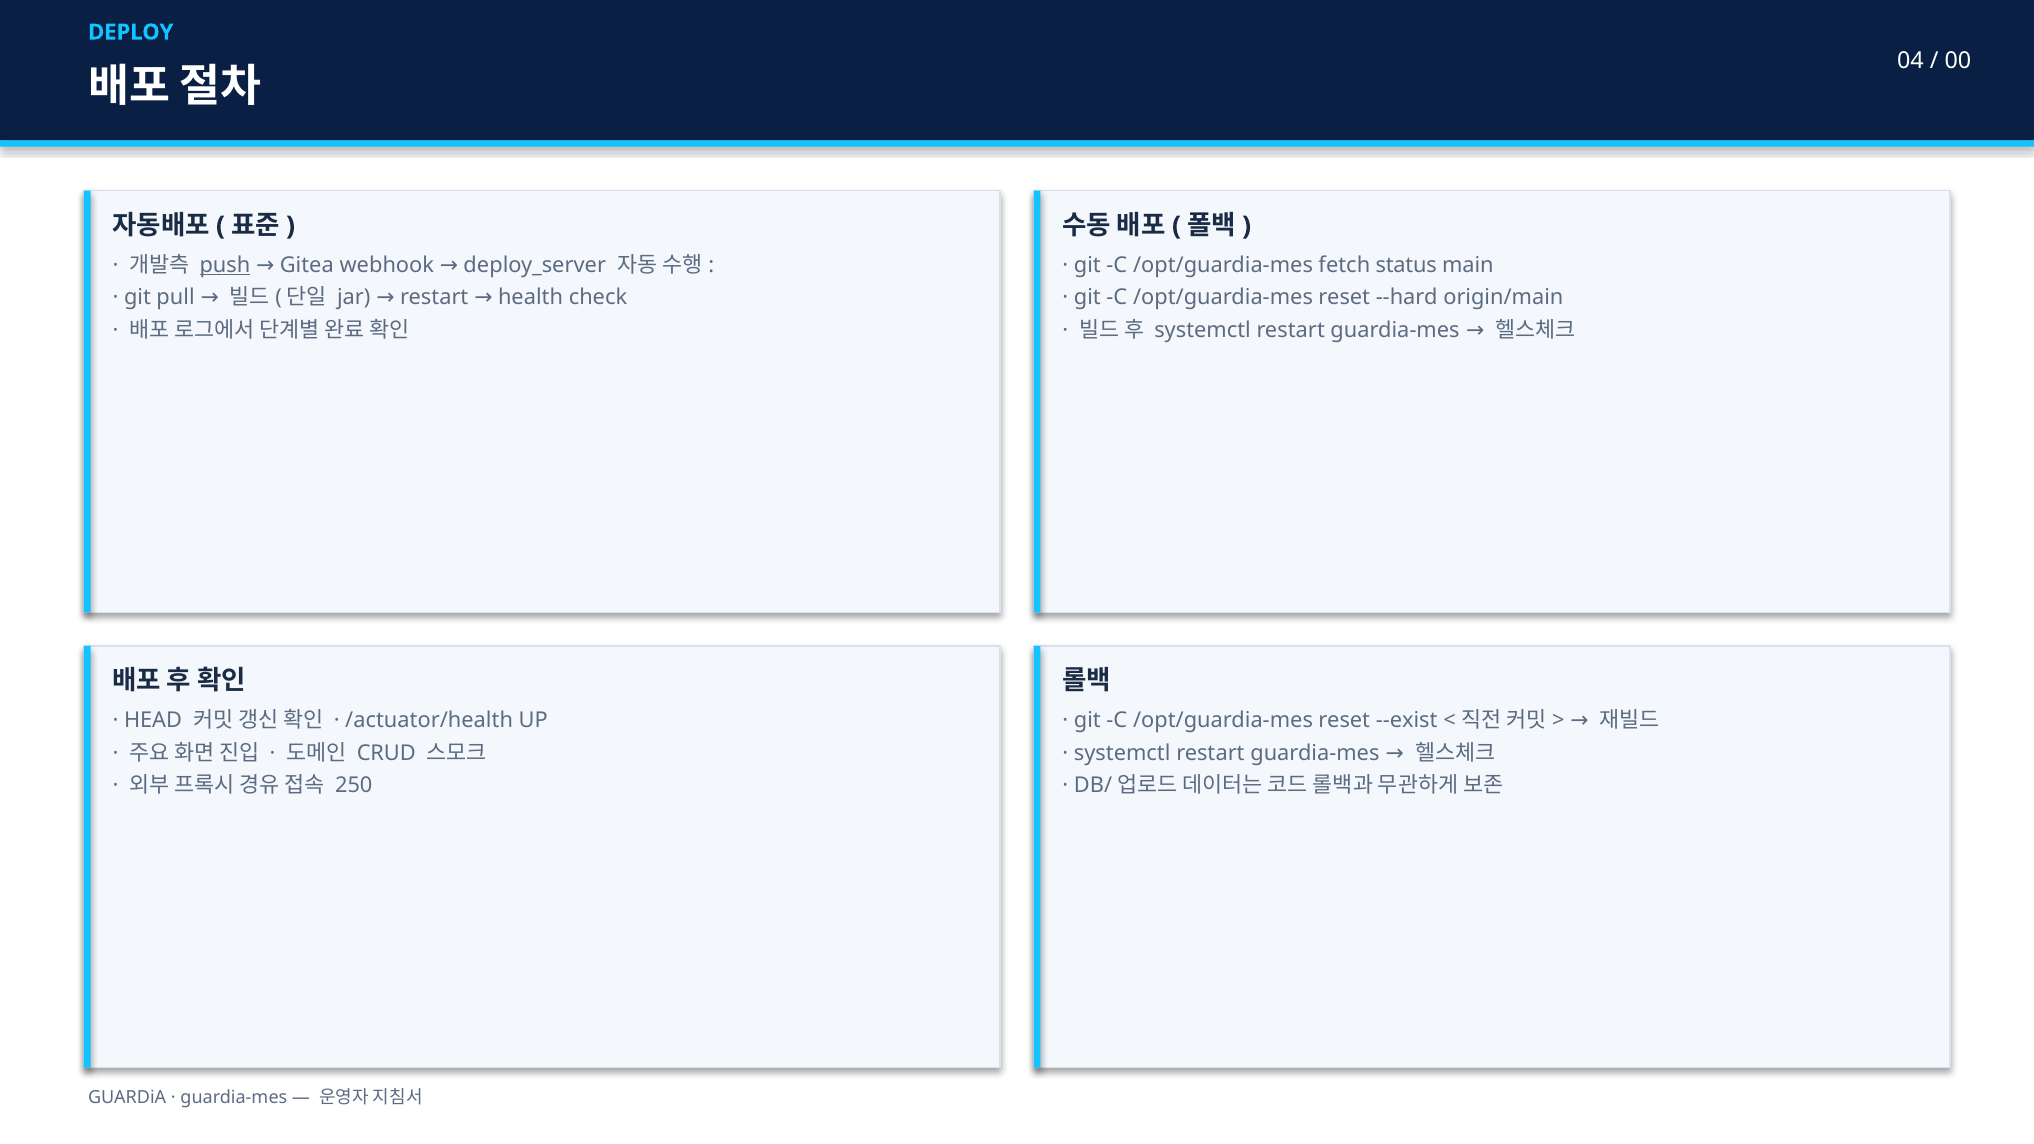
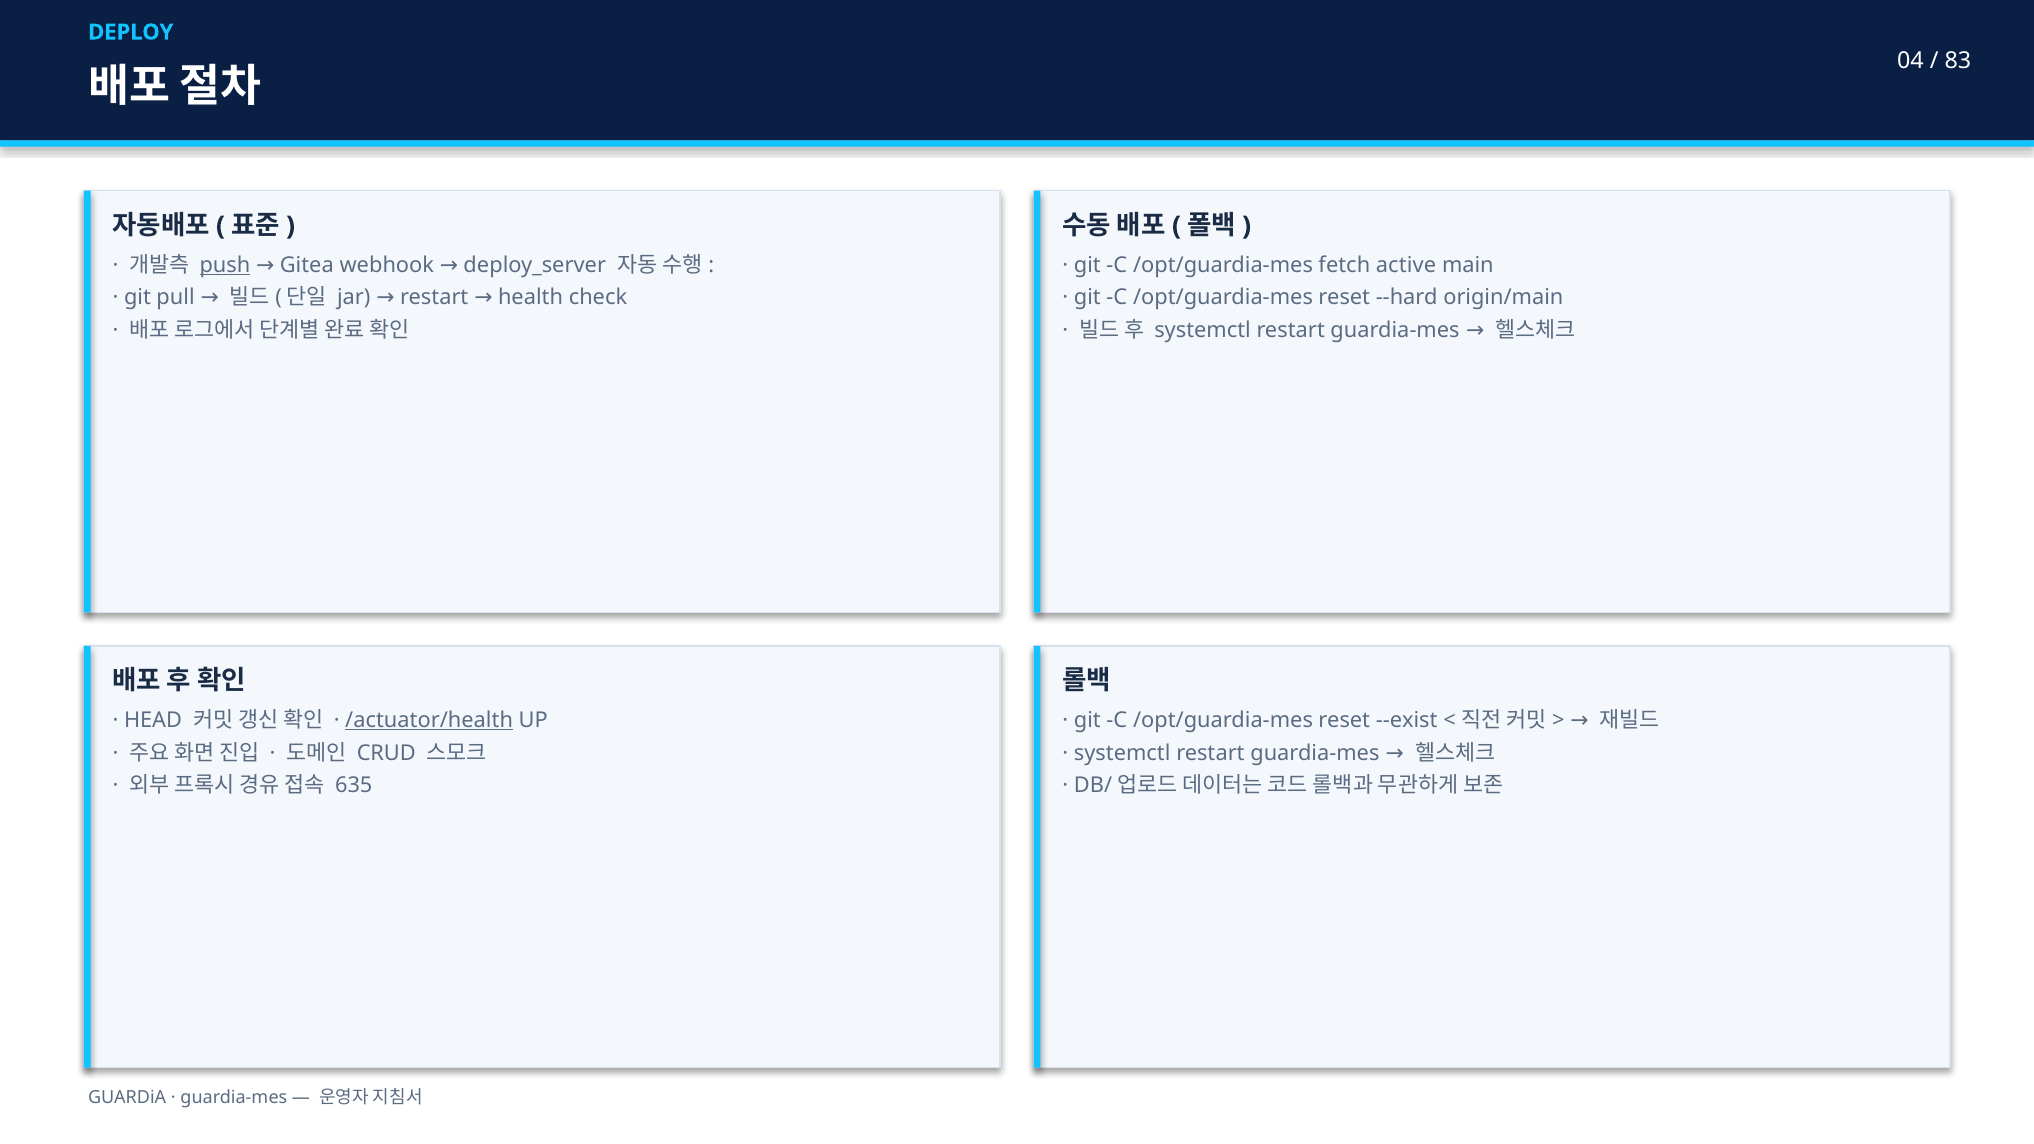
00: 00 -> 83 (1958, 60)
status: status -> active (1406, 265)
/actuator/health underline: none -> present (429, 720)
250: 250 -> 635 (354, 785)
